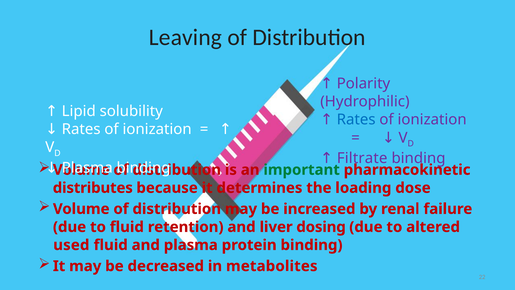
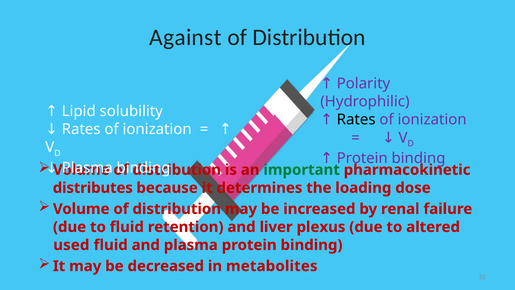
Leaving: Leaving -> Against (185, 37)
Rates colour: blue -> black (356, 120)
Filtrate: Filtrate -> Protein (362, 158)
dosing: dosing -> plexus (321, 227)
